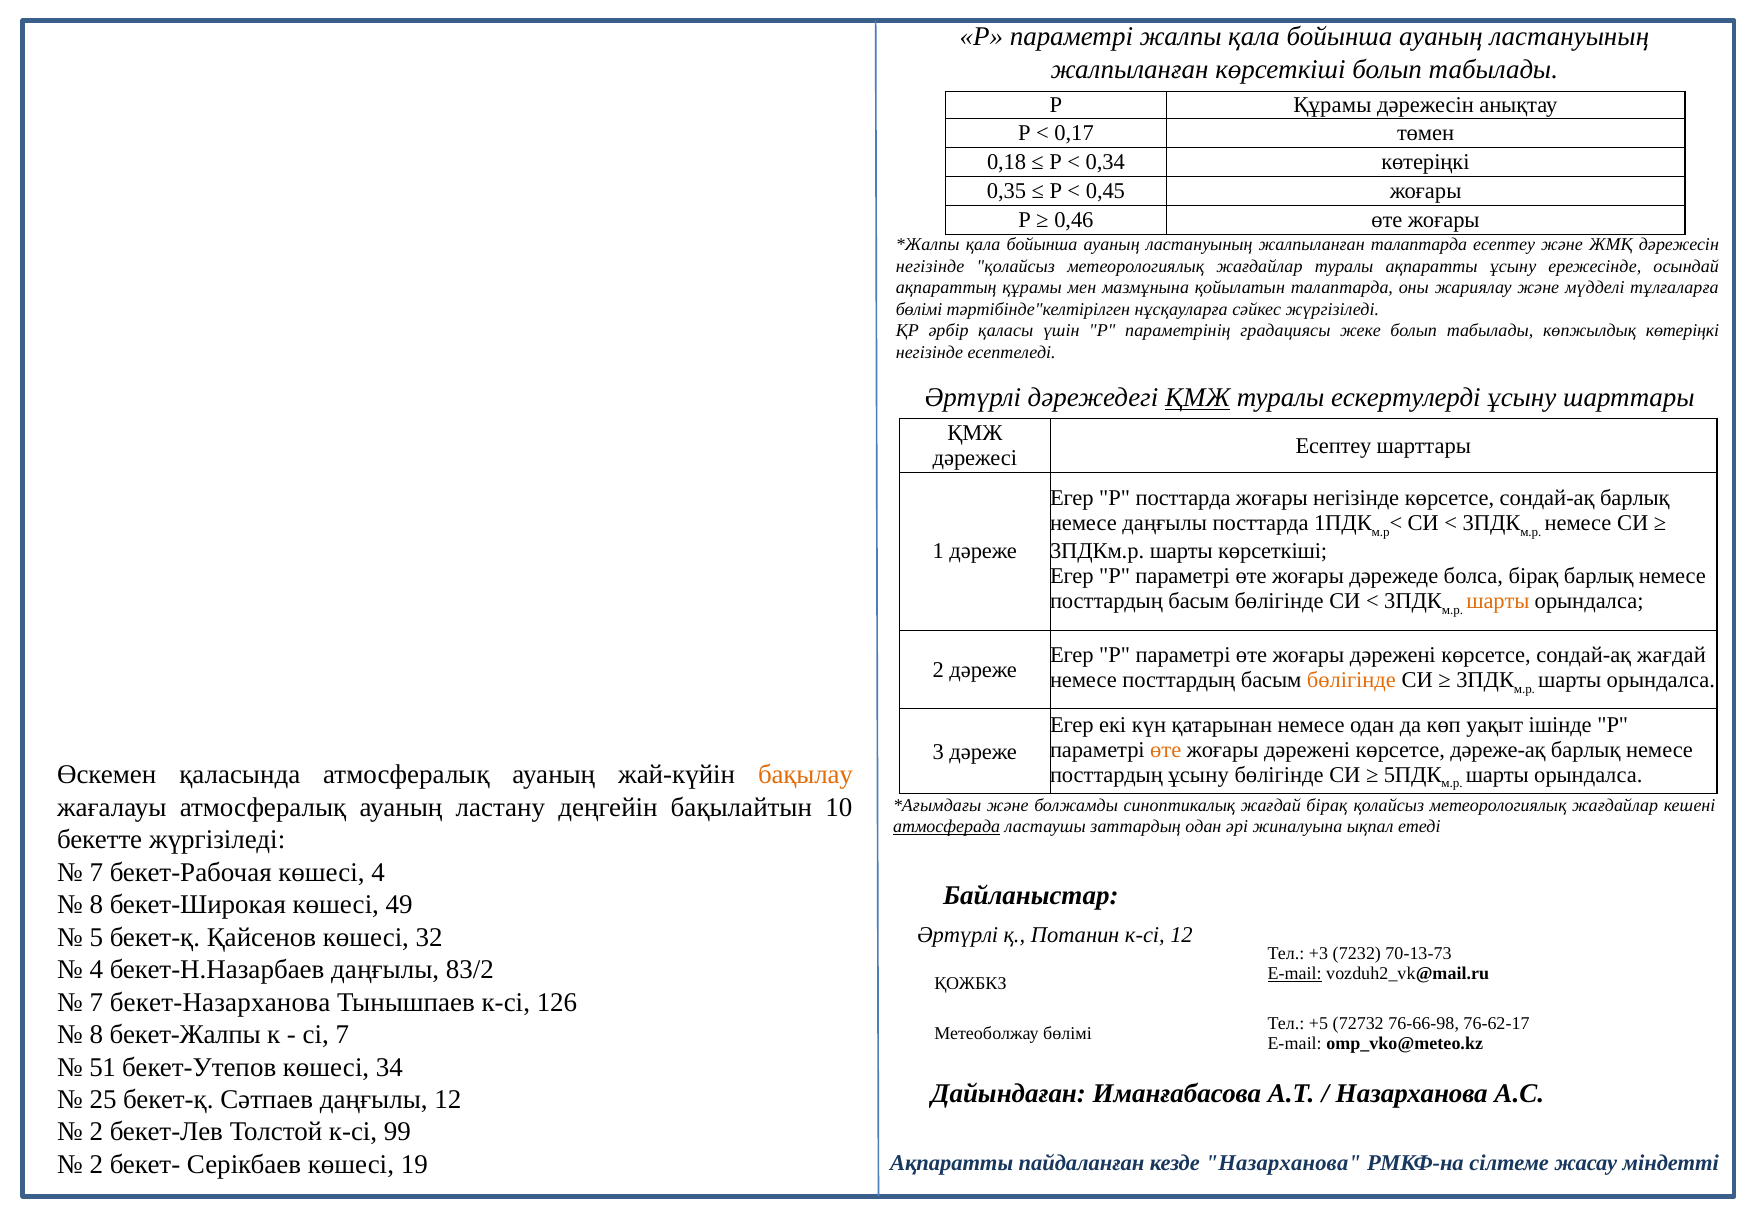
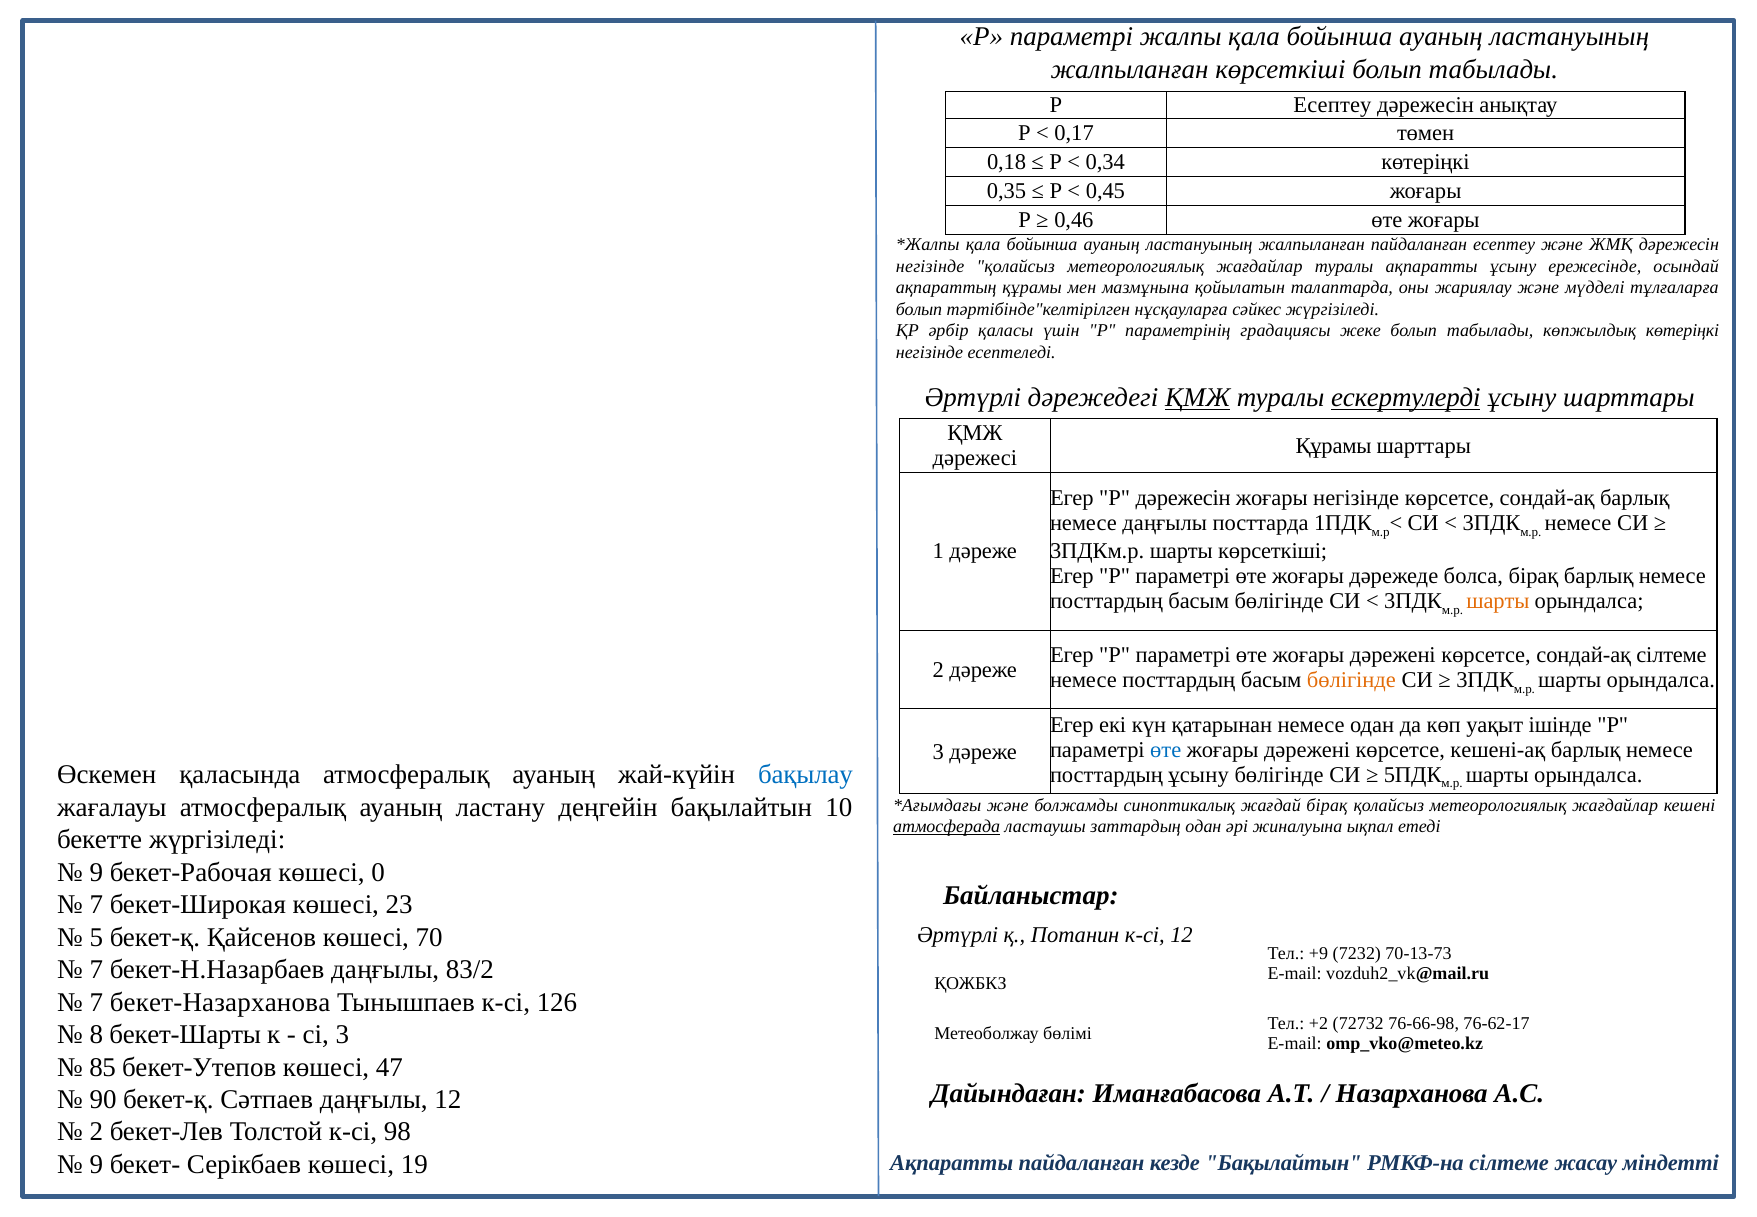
Р Құрамы: Құрамы -> Есептеу (1332, 105)
жалпыланған талаптарда: талаптарда -> пайдаланған (1419, 244)
бөлімі: бөлімі -> болып (919, 309)
ескертулерді underline: none -> present (1406, 398)
Есептеу: Есептеу -> Құрамы (1334, 445)
Р посттарда: посттарда -> дәрежесін (1183, 498)
сондай-ақ жағдай: жағдай -> сілтеме (1672, 655)
өте colour: orange -> blue (1166, 749)
дәреже-ақ: дәреже-ақ -> кешені-ақ (1498, 749)
бақылау colour: orange -> blue (805, 775)
7: 7 -> 9 (96, 872)
көшесі 4: 4 -> 0 (378, 872)
8: 8 -> 7 (96, 904)
49: 49 -> 23 (399, 904)
32: 32 -> 70 (429, 937)
+3: +3 -> +9 (1319, 953)
4: 4 -> 7 (96, 969)
E-mail underline: present -> none (1295, 973)
+5: +5 -> +2 (1319, 1023)
бекет-Жалпы: бекет-Жалпы -> бекет-Шарты (185, 1034)
сі 7: 7 -> 3 (342, 1034)
51: 51 -> 85 (103, 1067)
34: 34 -> 47 (389, 1067)
25: 25 -> 90 (103, 1099)
99: 99 -> 98 (397, 1131)
2: 2 -> 9 (96, 1164)
кезде Назарханова: Назарханова -> Бақылайтын (1284, 1163)
